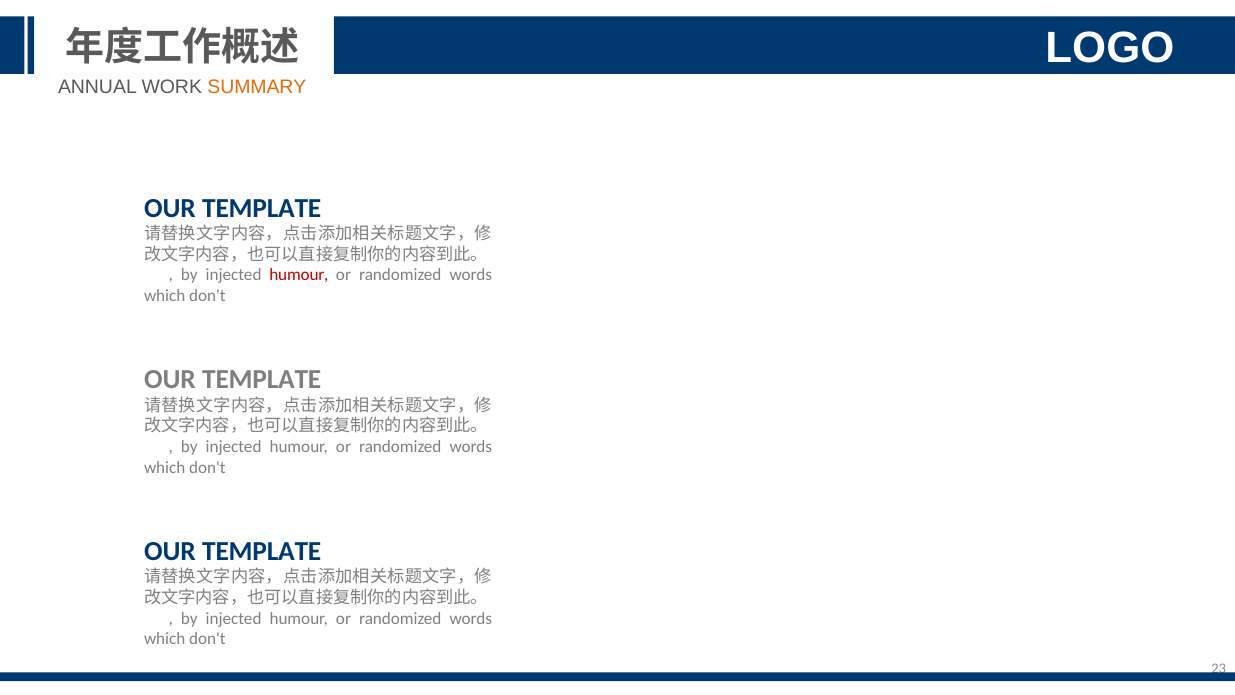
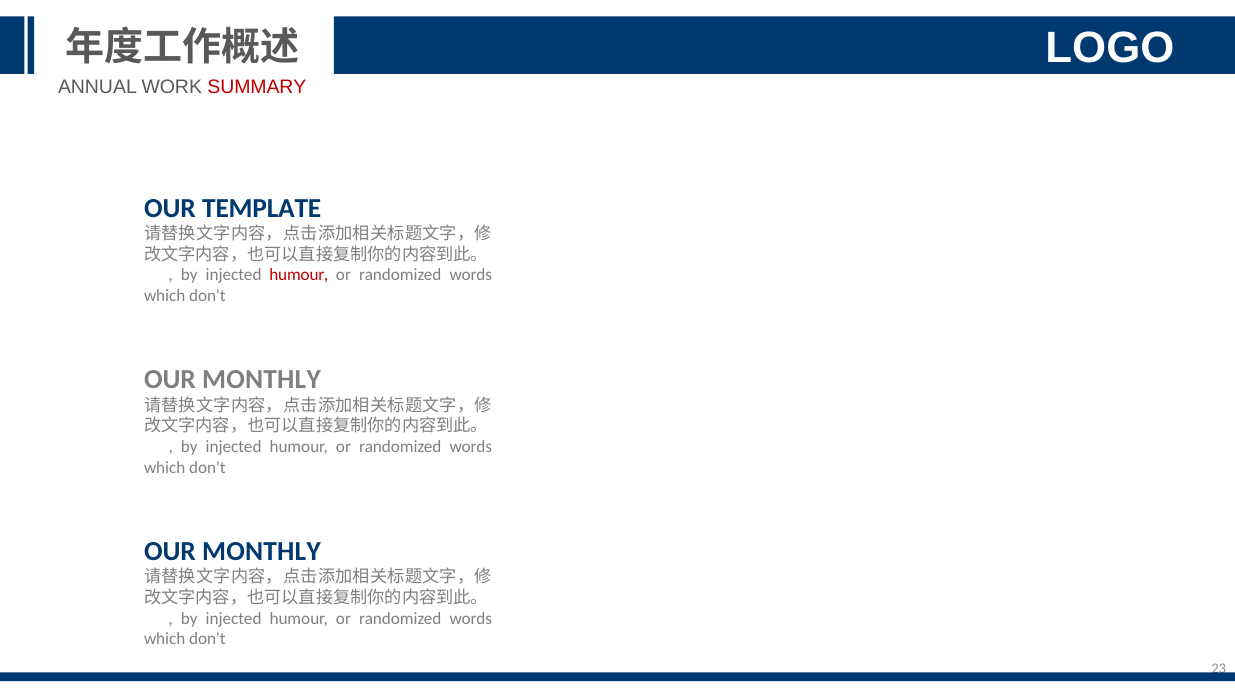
SUMMARY colour: orange -> red (257, 87)
TEMPLATE: TEMPLATE -> MONTHLY (262, 379)
TEMPLATE: TEMPLATE -> MONTHLY (262, 551)
